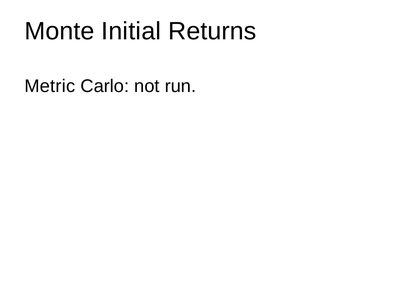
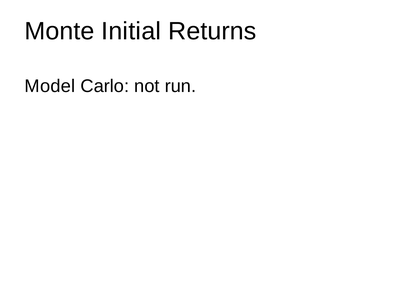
Metric: Metric -> Model (50, 86)
